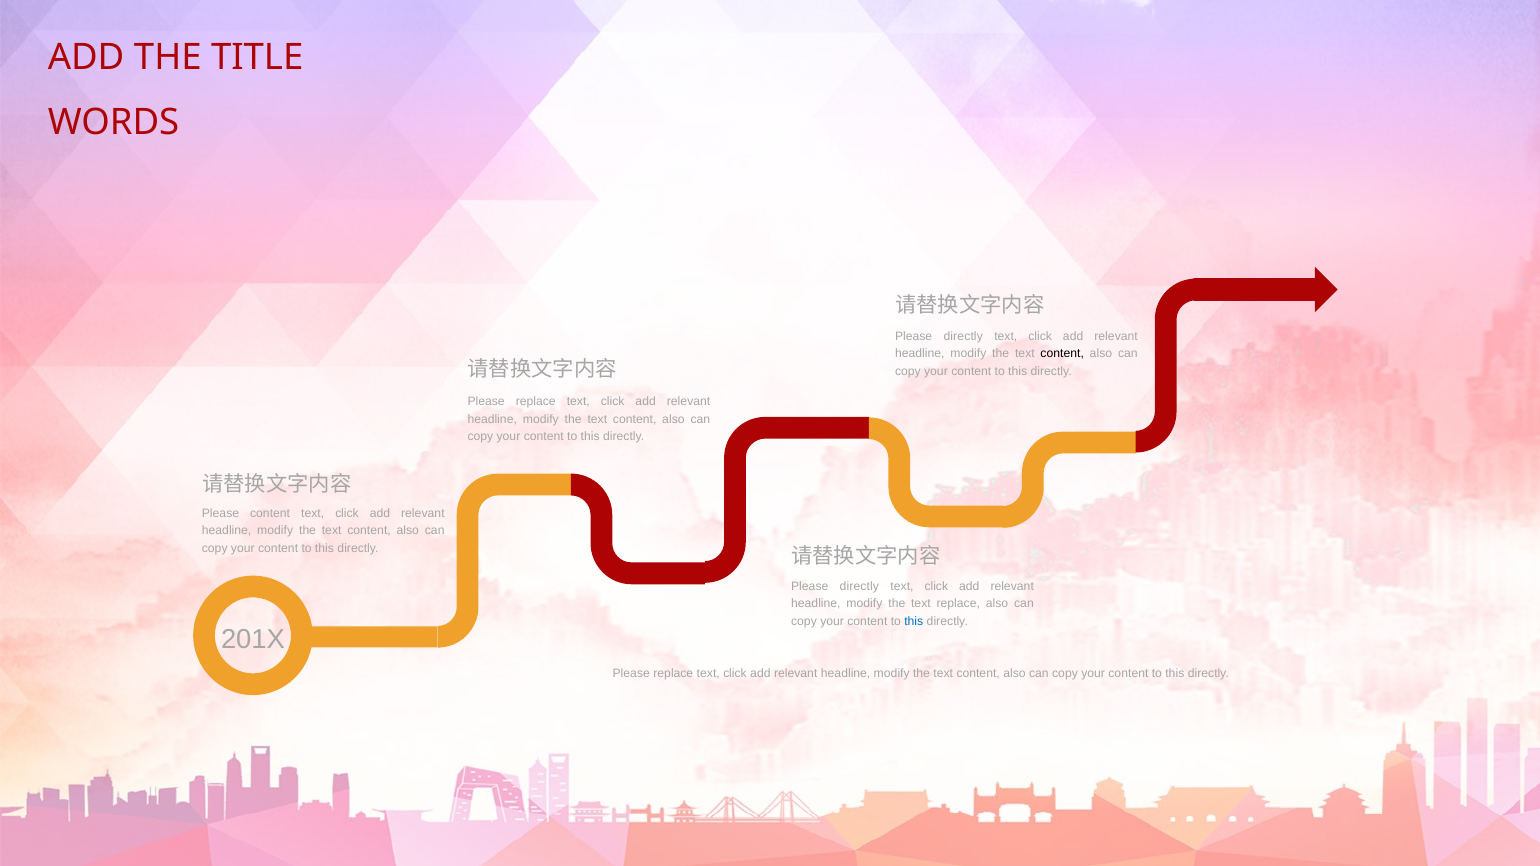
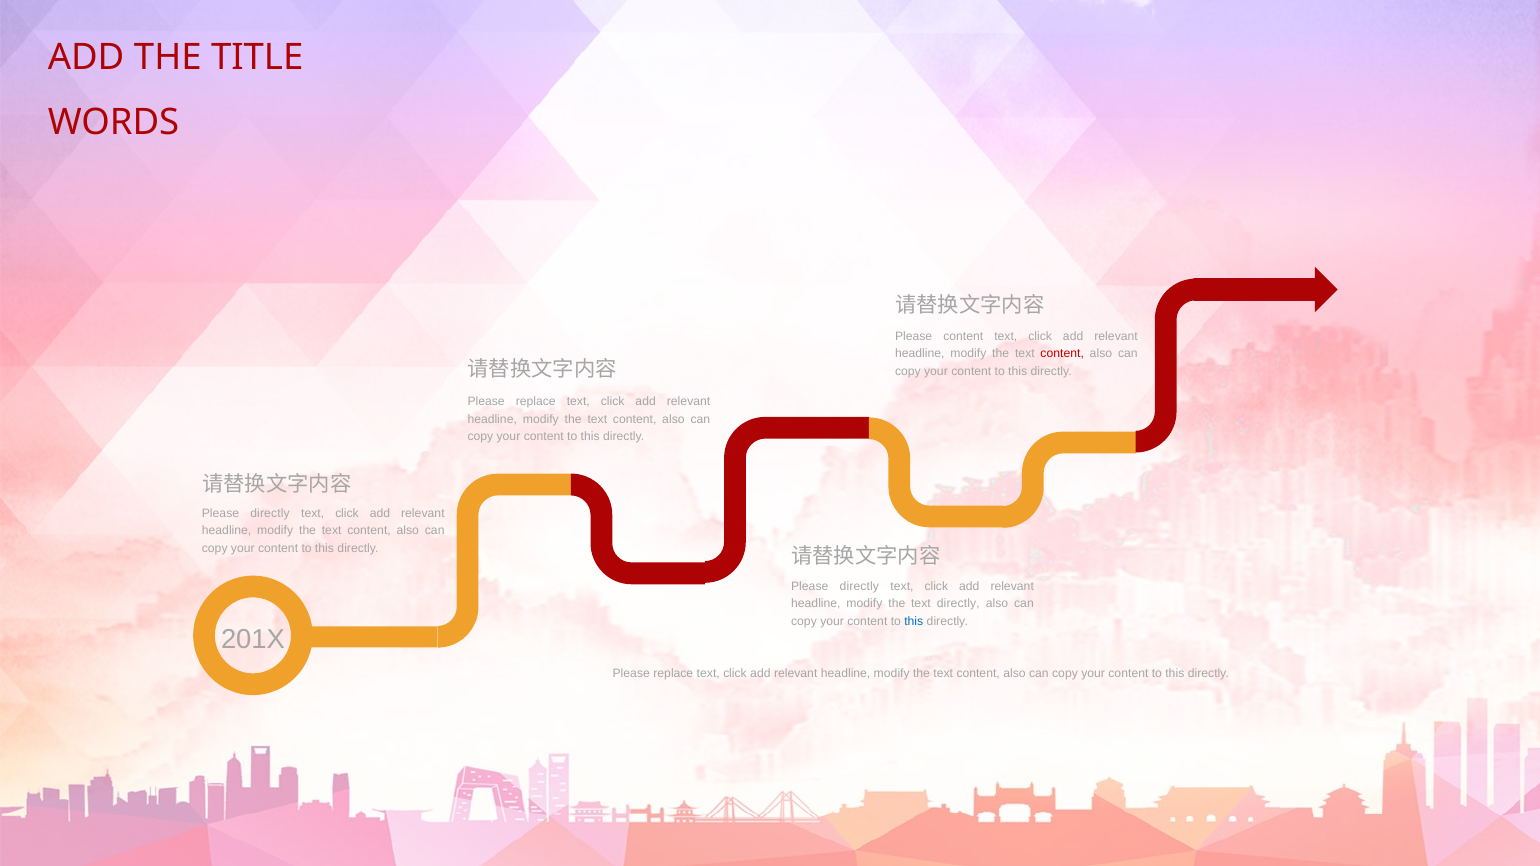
directly: directly -> content (963, 337)
content colour: black -> red (1062, 354)
content: content -> directly (270, 514)
text replace: replace -> directly (958, 604)
